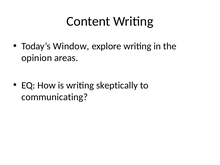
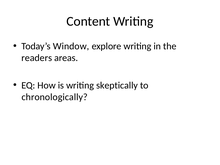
opinion: opinion -> readers (37, 58)
communicating: communicating -> chronologically (55, 97)
